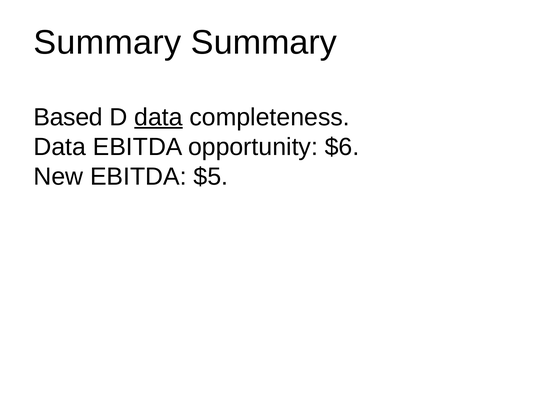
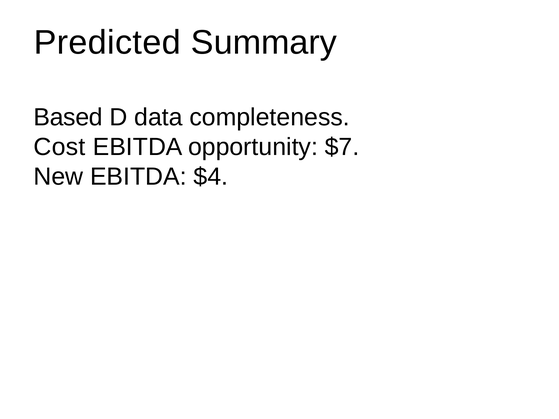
Summary: Summary -> Predicted (107, 42)
data underline: present -> none (158, 117)
Data: Data -> Cost (60, 147)
$6: $6 -> $7 (342, 147)
$5: $5 -> $4 (211, 177)
